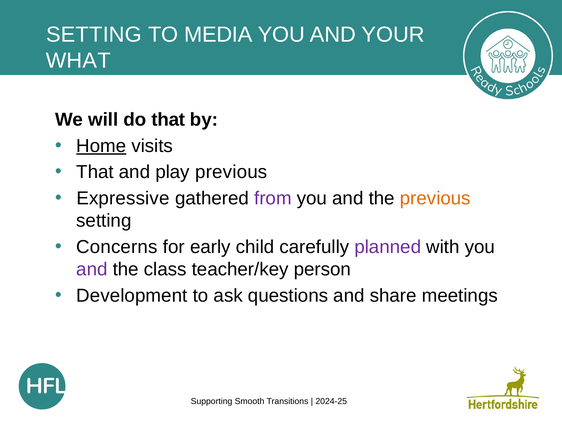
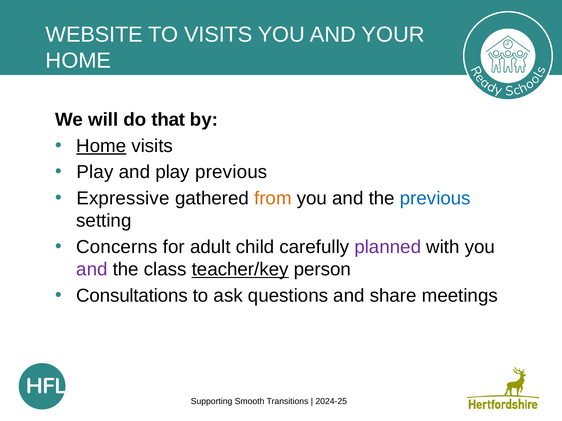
SETTING: SETTING -> WEBSITE (94, 35)
TO MEDIA: MEDIA -> VISITS (218, 35)
WHAT: WHAT -> HOME (78, 61)
That: That -> Play (95, 172)
from colour: purple -> orange (273, 199)
previous colour: orange -> blue (435, 199)
early: early -> adult (210, 247)
teacher/key underline: none -> present (240, 270)
Development: Development -> Consultations (132, 296)
